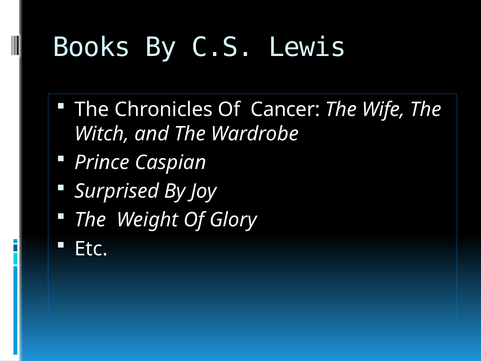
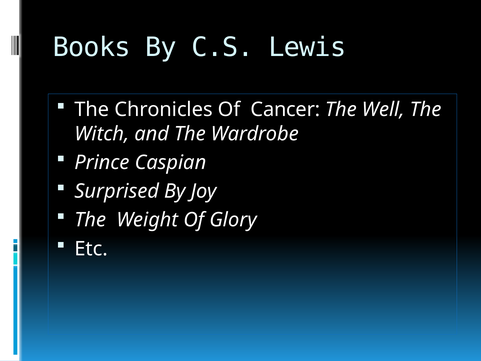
Wife: Wife -> Well (383, 110)
